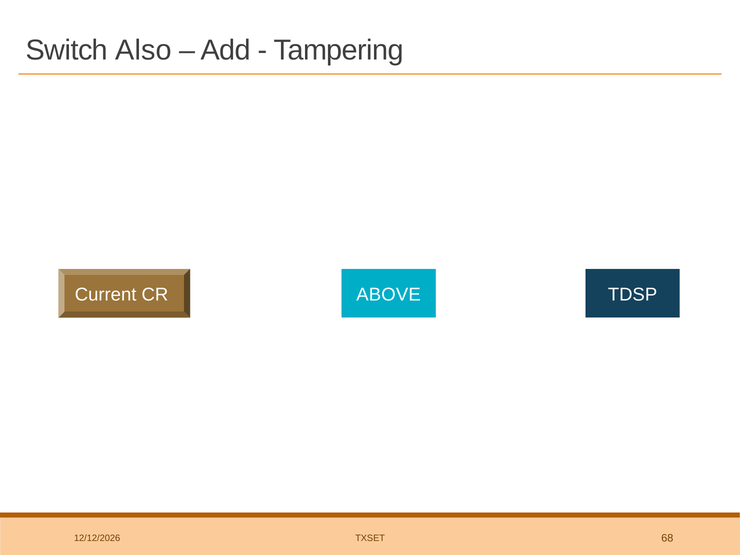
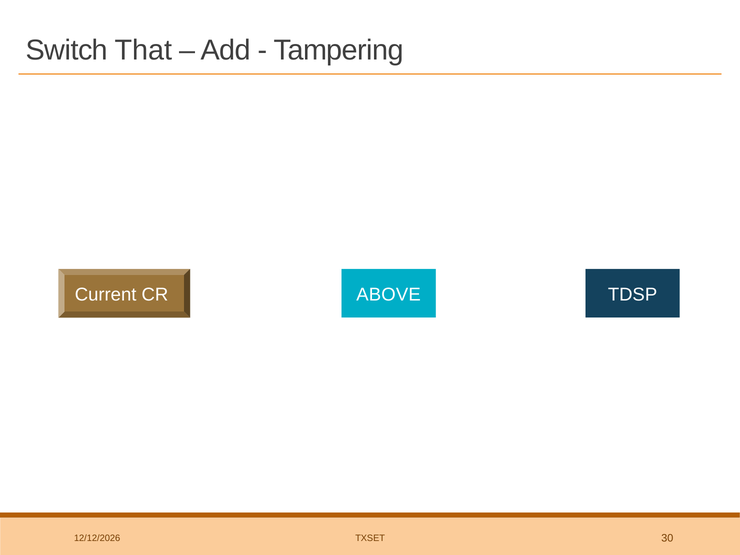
Also: Also -> That (144, 50)
68: 68 -> 30 (667, 538)
